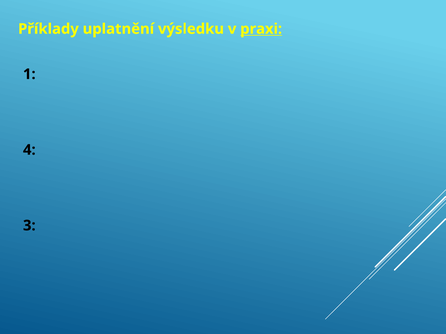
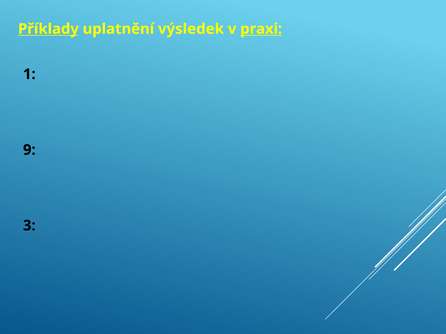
Příklady underline: none -> present (48, 29)
výsledku: výsledku -> výsledek (191, 29)
4: 4 -> 9 (29, 150)
